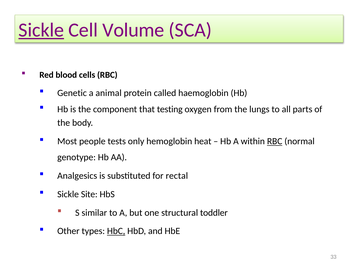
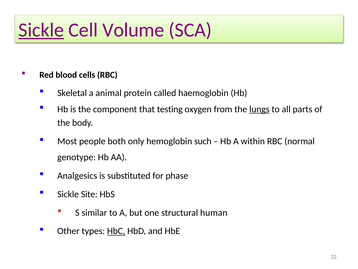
Genetic: Genetic -> Skeletal (72, 93)
lungs underline: none -> present (259, 109)
tests: tests -> both (117, 141)
heat: heat -> such (203, 141)
RBC underline: present -> none (275, 141)
rectal: rectal -> phase (177, 175)
toddler: toddler -> human (214, 212)
